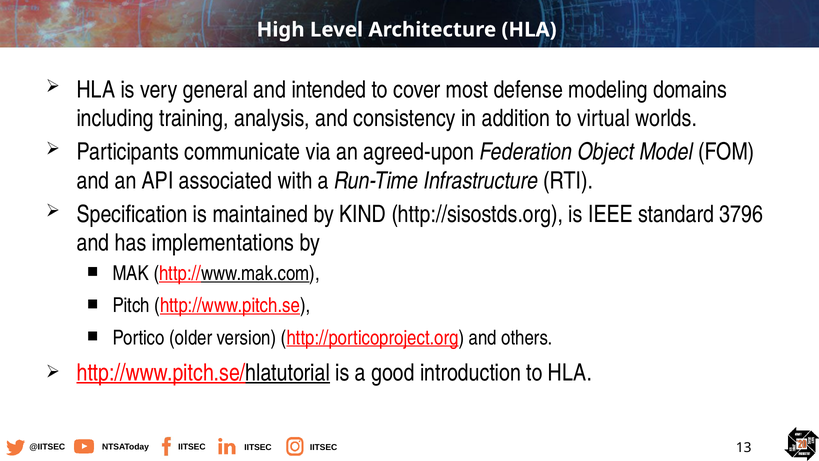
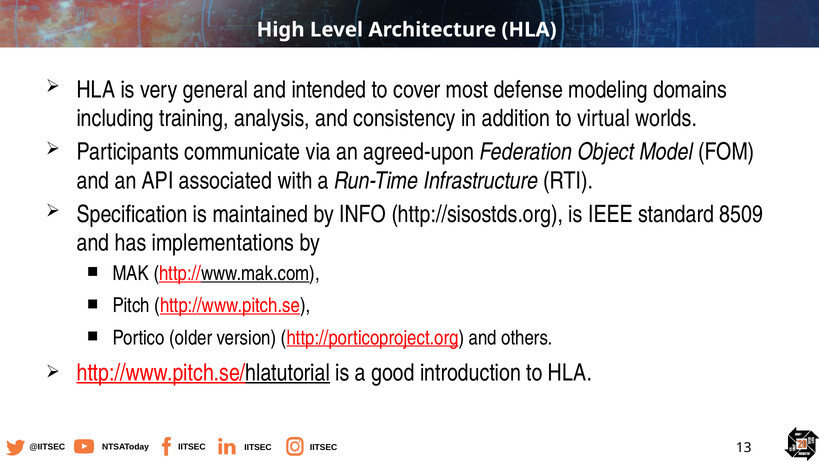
KIND: KIND -> INFO (363, 214)
3796: 3796 -> 8509 (741, 214)
